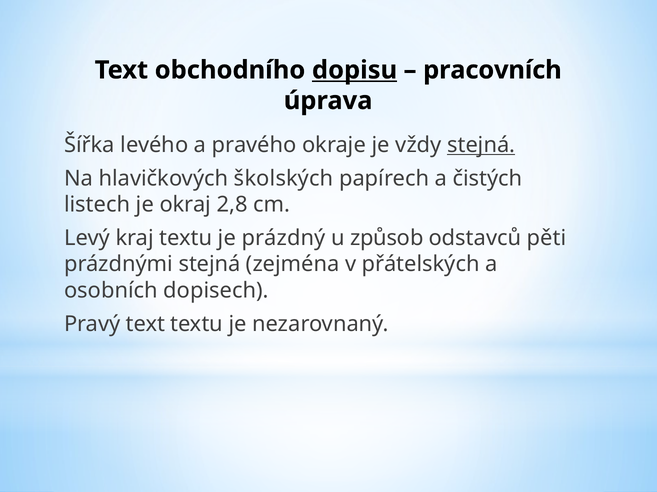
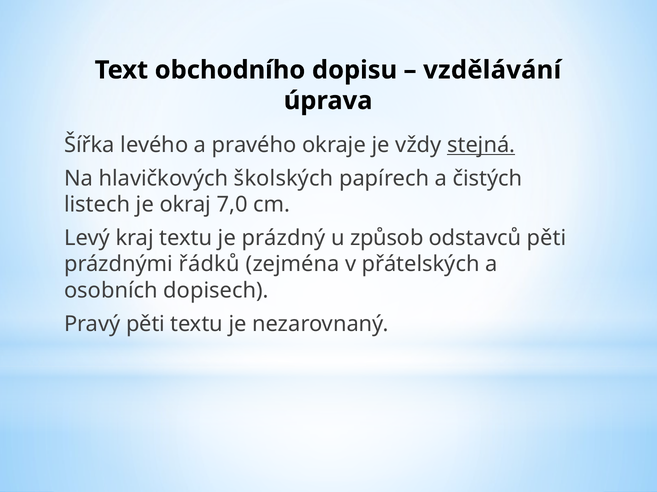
dopisu underline: present -> none (355, 70)
pracovních: pracovních -> vzdělávání (492, 70)
2,8: 2,8 -> 7,0 (232, 205)
prázdnými stejná: stejná -> řádků (209, 265)
Pravý text: text -> pěti (145, 324)
